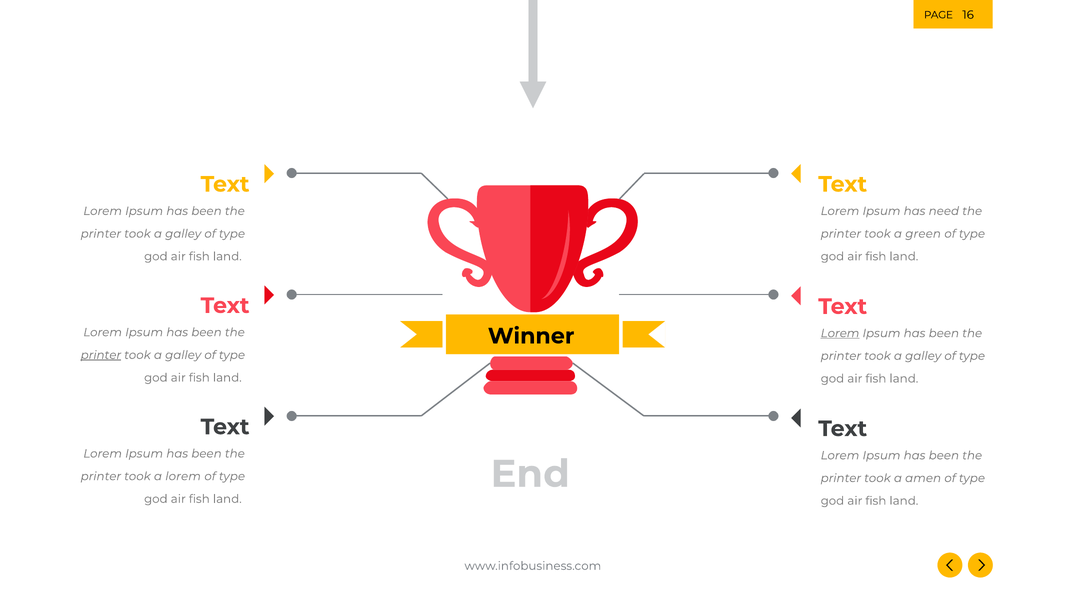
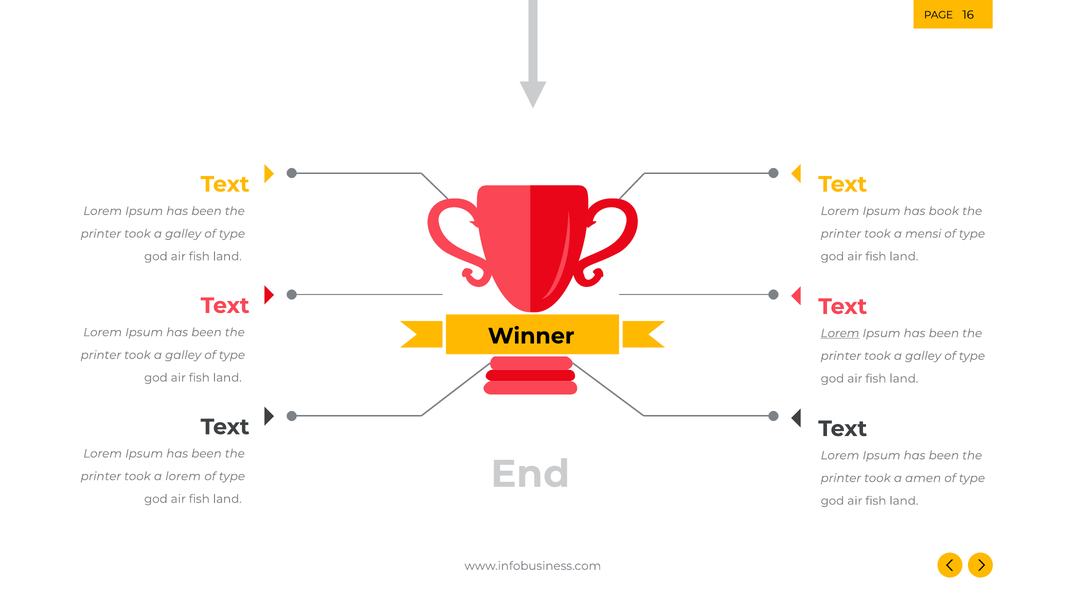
need: need -> book (944, 211)
green: green -> mensi (923, 234)
printer underline: present -> none (101, 355)
